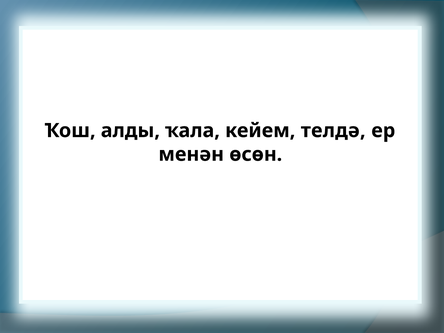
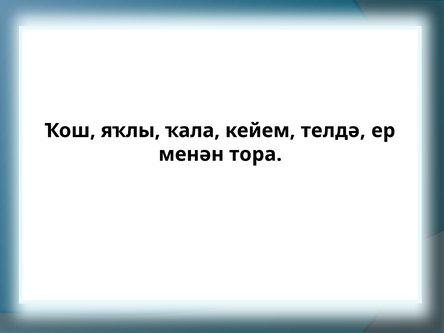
алды: алды -> яҡлы (130, 131)
өсөн: өсөн -> тора (256, 154)
